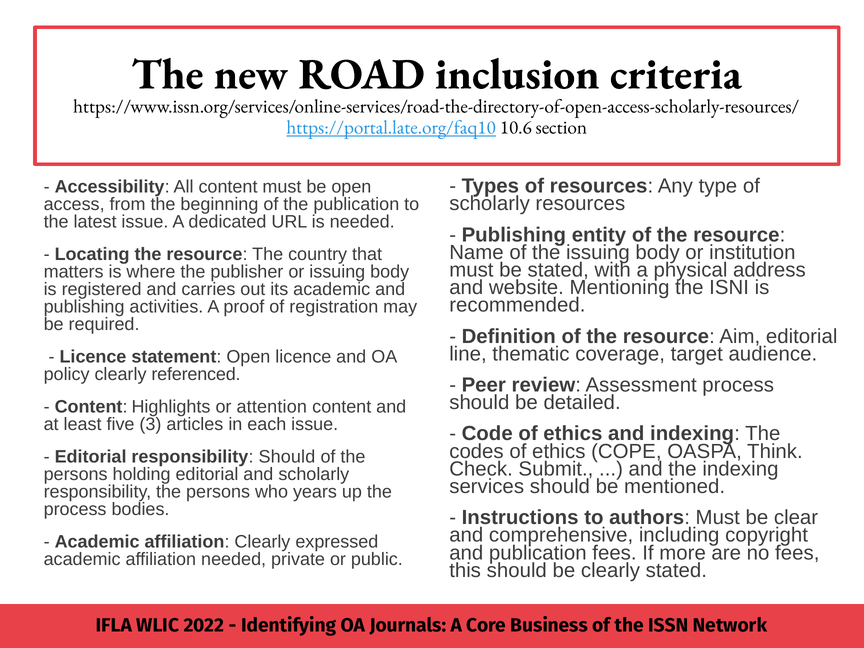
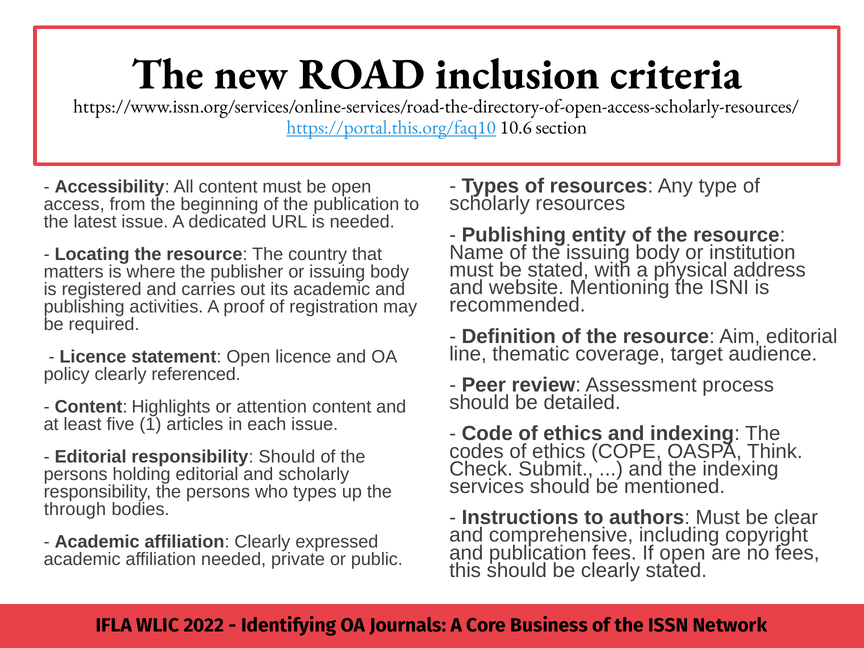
https://portal.late.org/faq10: https://portal.late.org/faq10 -> https://portal.this.org/faq10 (391, 127)
3: 3 -> 1 (150, 424)
who years: years -> types (315, 492)
process: process -> through (75, 509)
If more: more -> open (682, 553)
